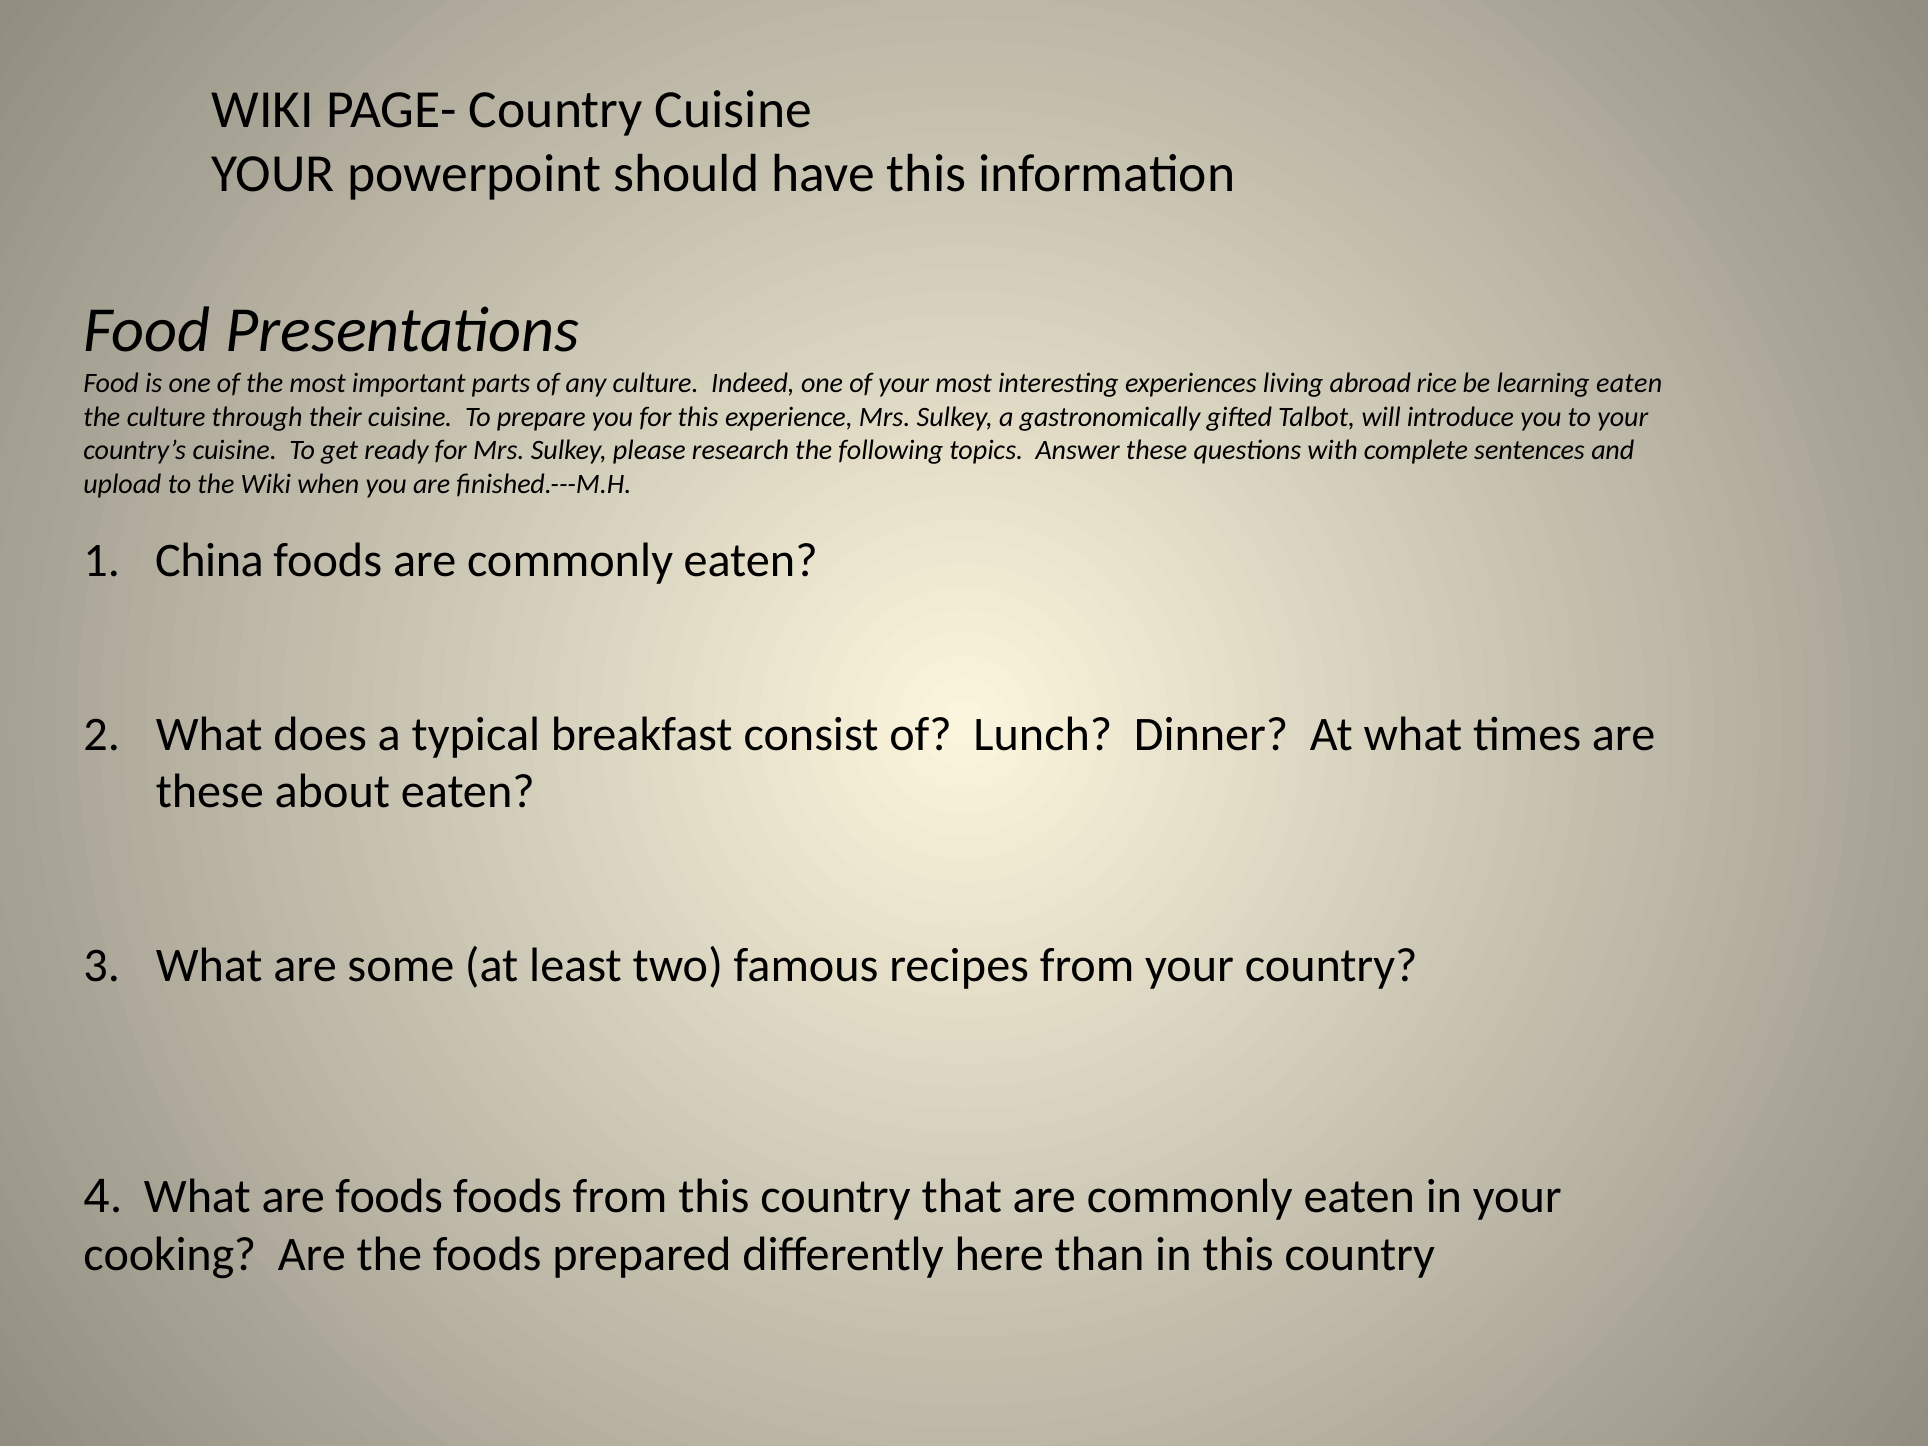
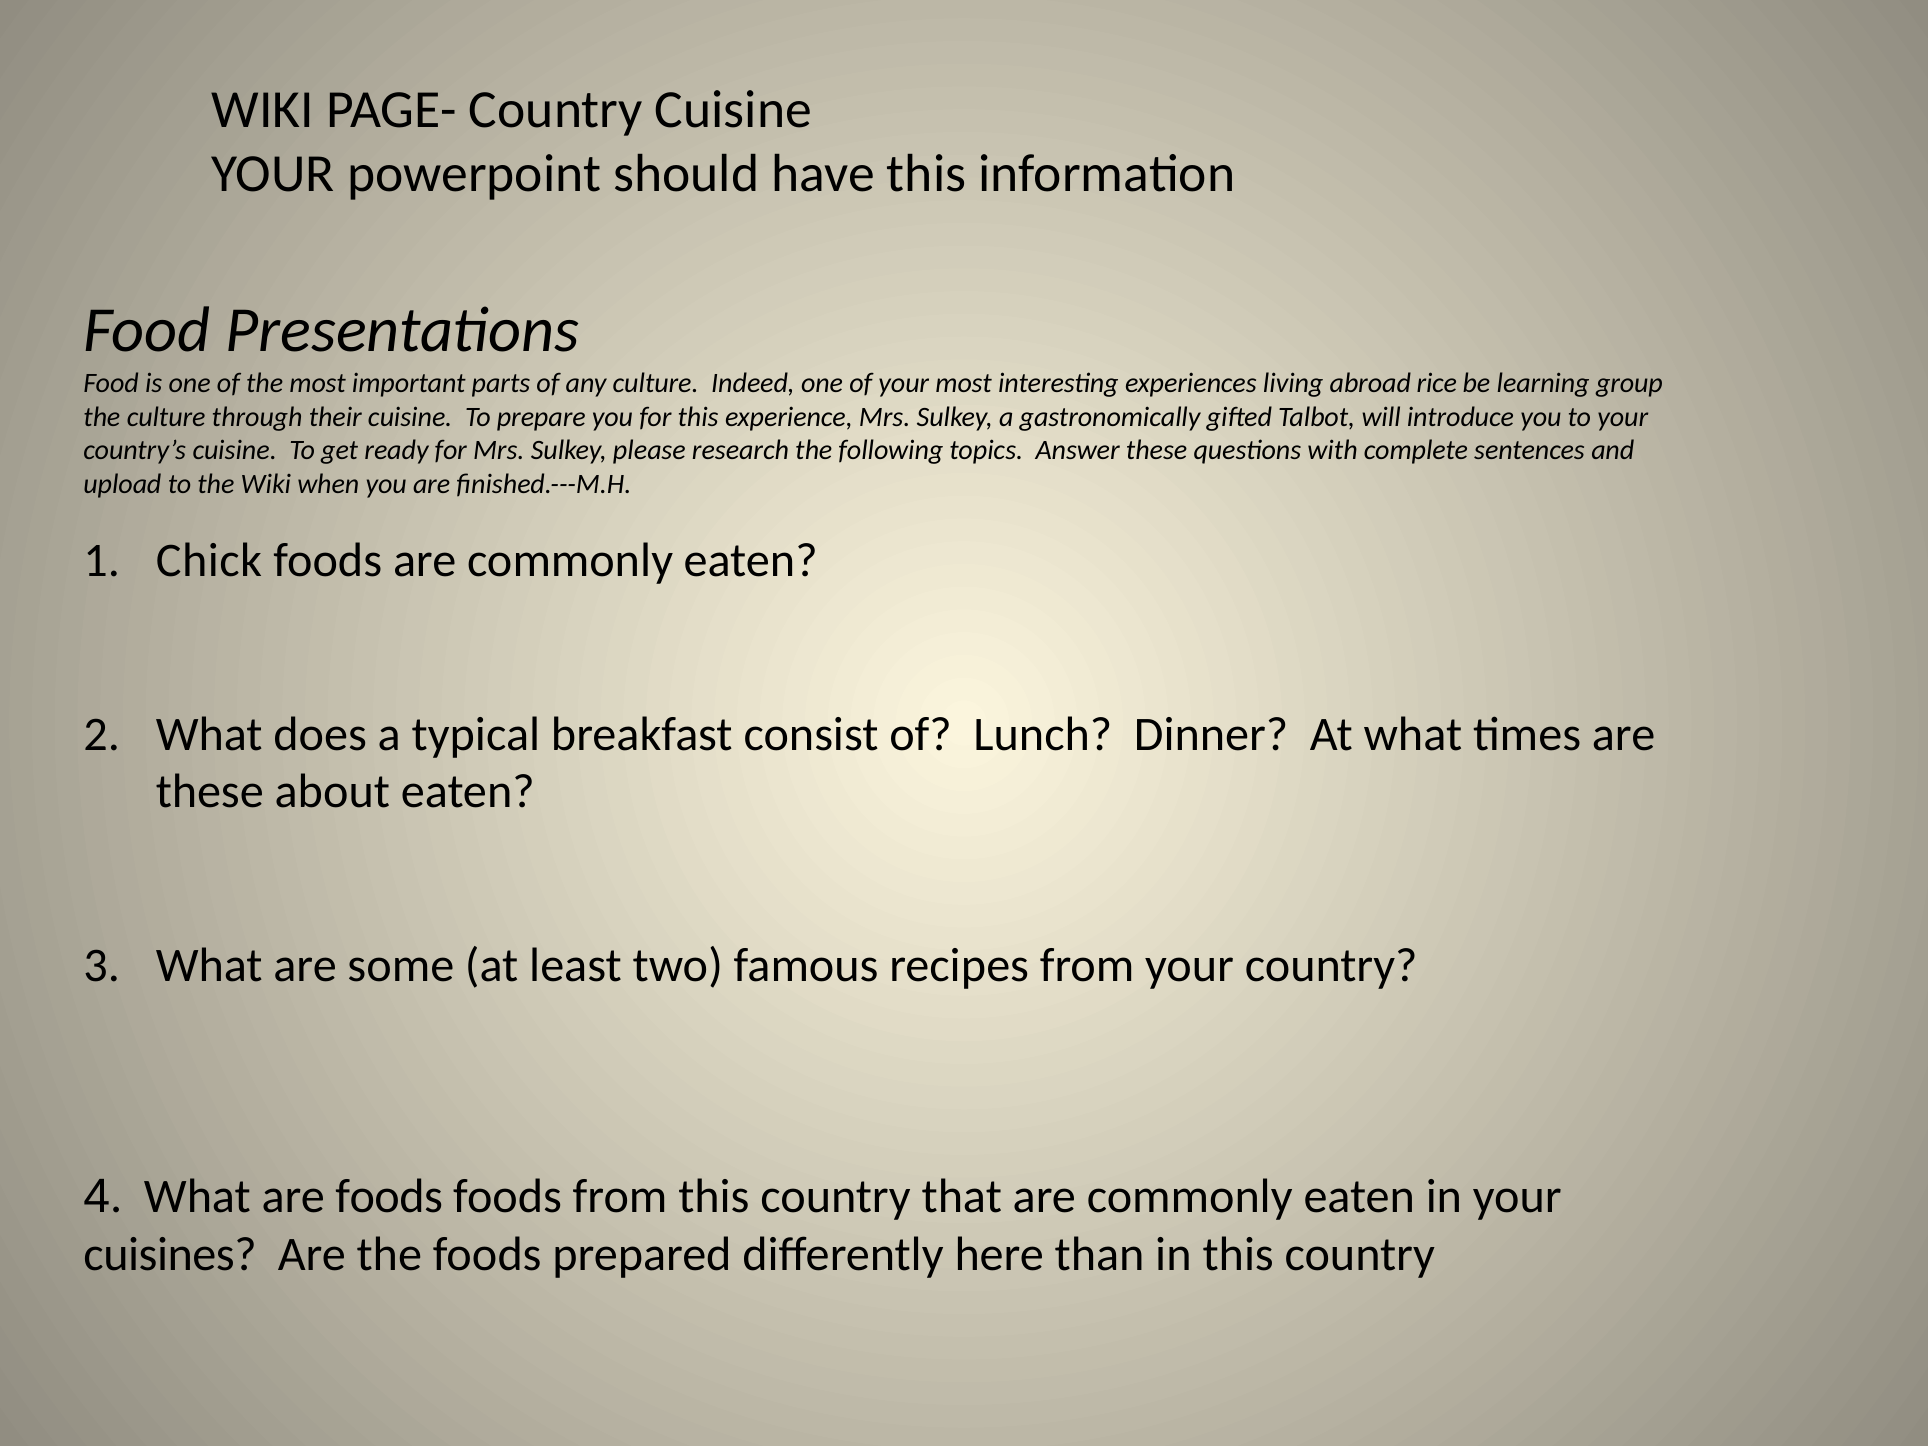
learning eaten: eaten -> group (1629, 383)
China: China -> Chick (209, 561)
cooking: cooking -> cuisines (170, 1255)
